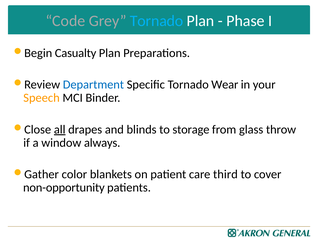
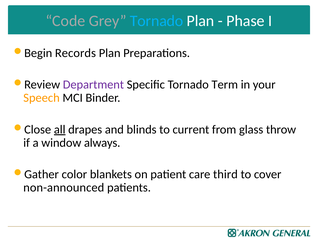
Casualty: Casualty -> Records (75, 53)
Department colour: blue -> purple (93, 85)
Wear: Wear -> Term (225, 85)
storage: storage -> current (191, 130)
non-opportunity: non-opportunity -> non-announced (64, 188)
